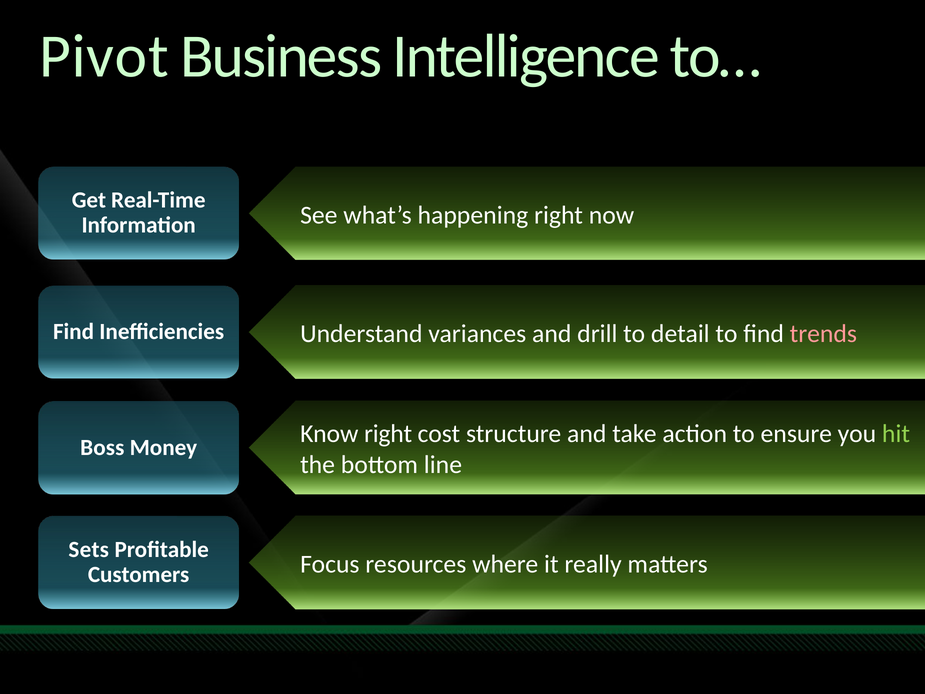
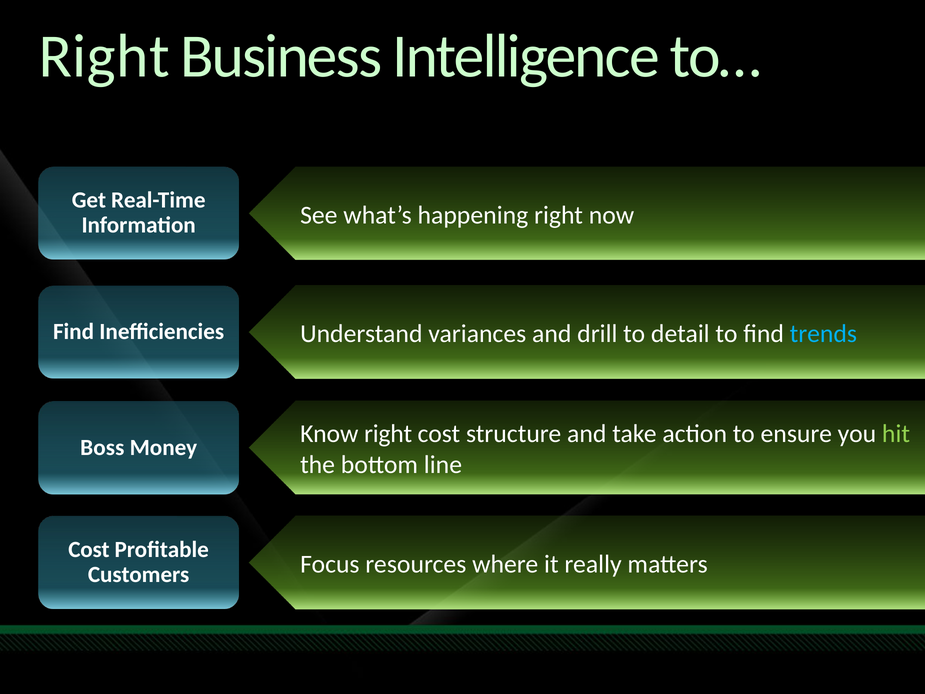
Pivot: Pivot -> Right (104, 56)
trends colour: pink -> light blue (823, 334)
Sets: Sets -> Cost (89, 550)
